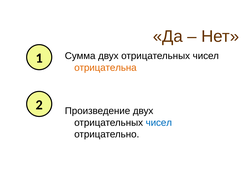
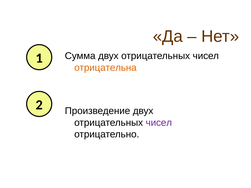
чисел colour: blue -> purple (159, 123)
